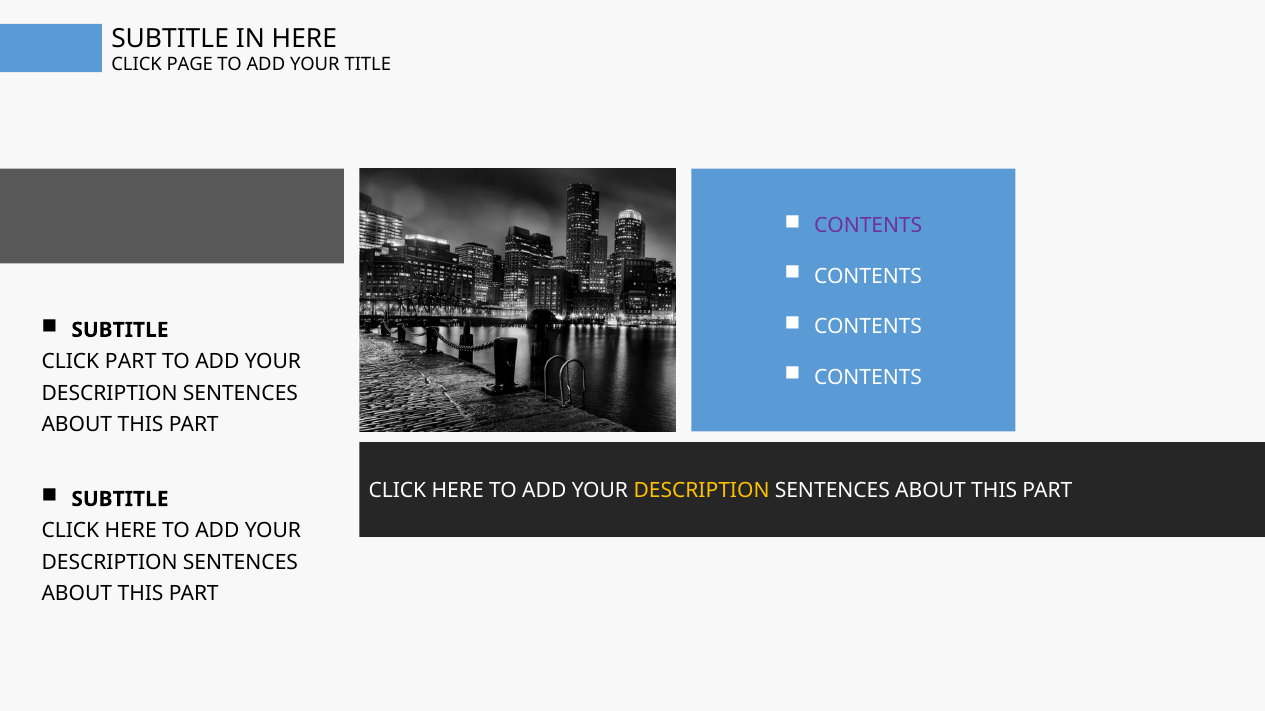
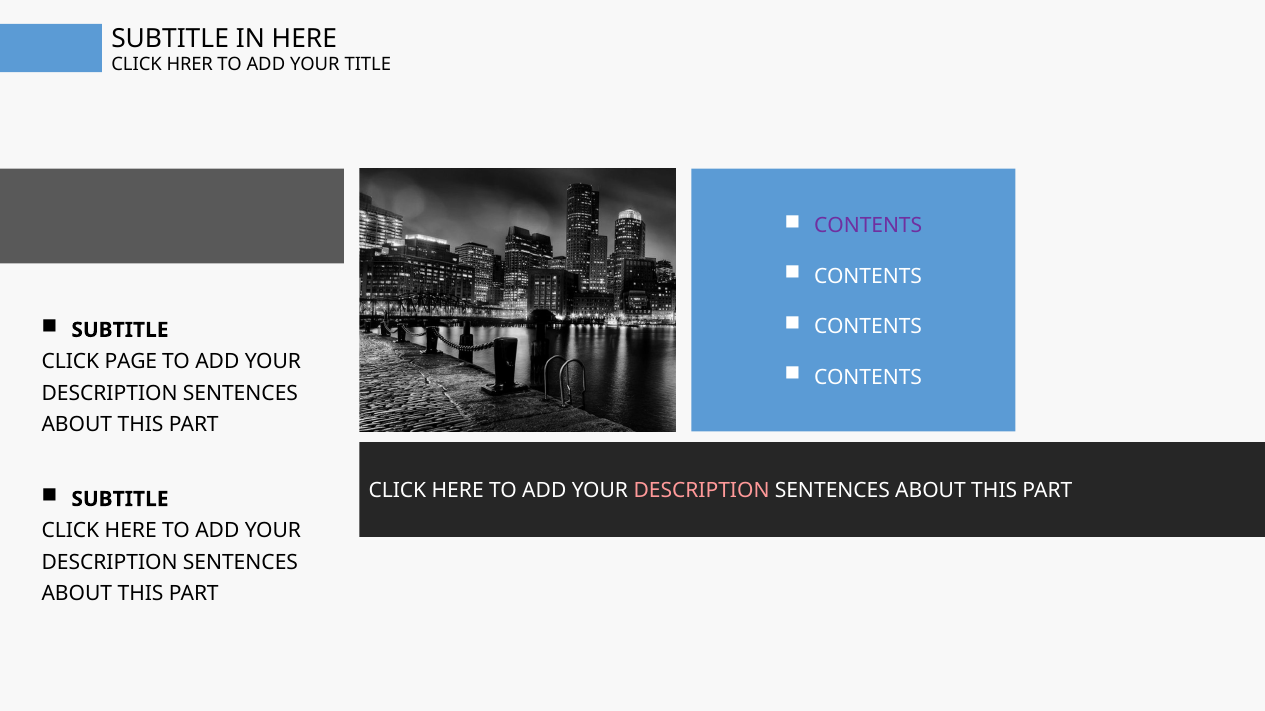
PAGE: PAGE -> HRER (190, 65)
CLICK PART: PART -> PAGE (131, 362)
DESCRIPTION colour: yellow -> pink (702, 491)
